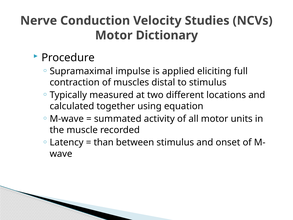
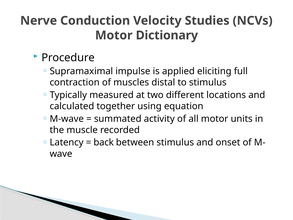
than: than -> back (104, 142)
